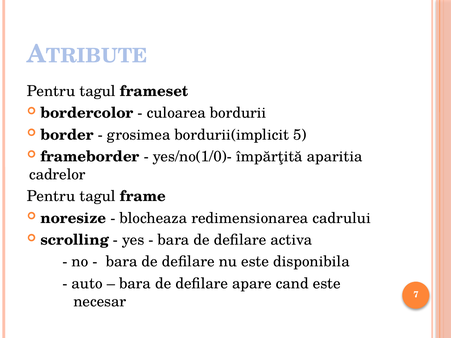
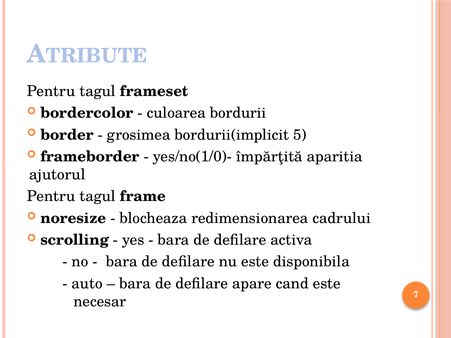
cadrelor: cadrelor -> ajutorul (57, 175)
